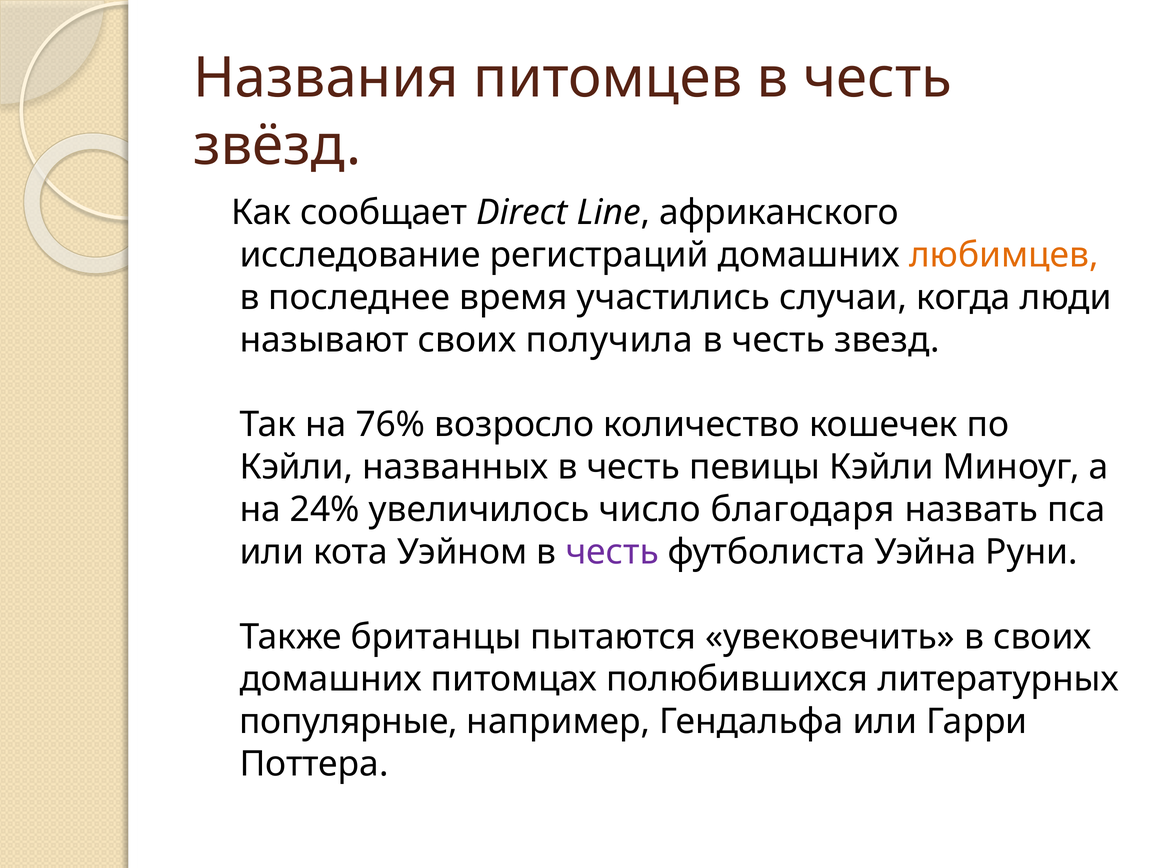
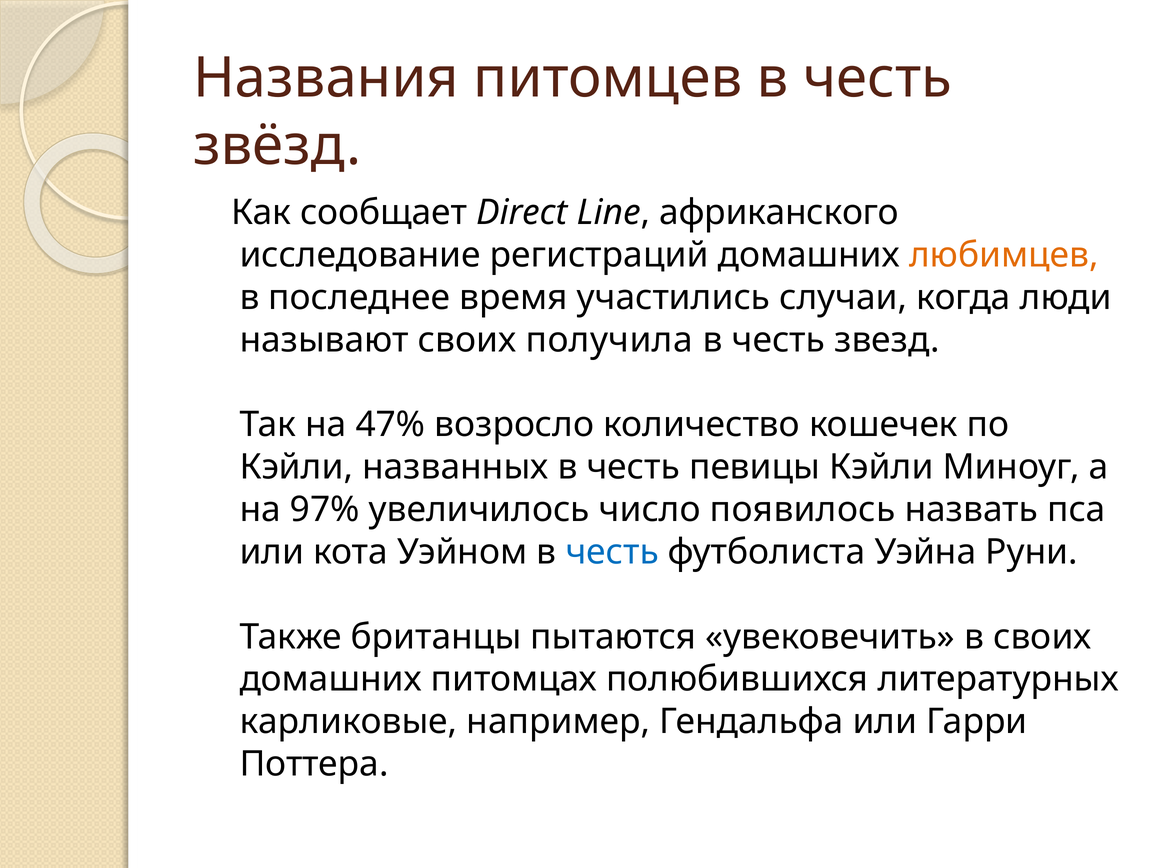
76%: 76% -> 47% (390, 425)
24%: 24% -> 97% (325, 510)
благодаря: благодаря -> появилось (803, 510)
честь colour: purple -> blue (612, 552)
популярные: популярные -> карликовые (348, 722)
